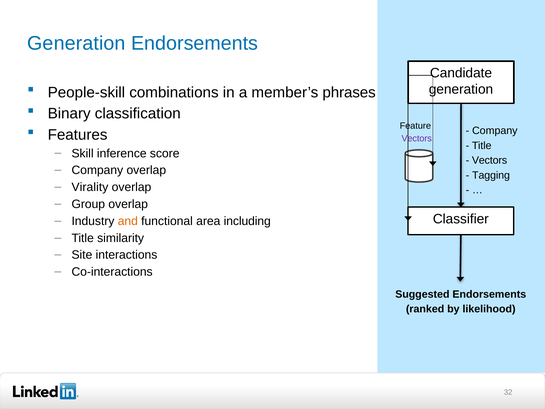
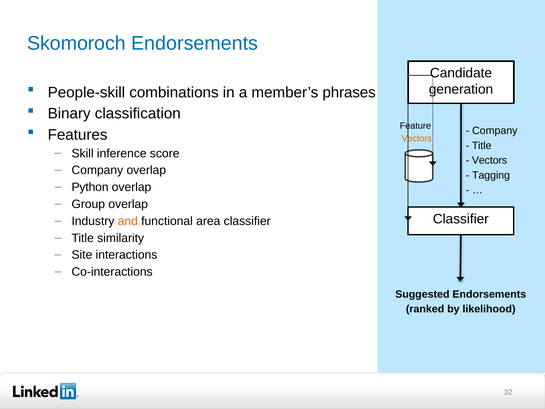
Generation: Generation -> Skomoroch (77, 43)
Vectors colour: purple -> orange (417, 138)
Virality: Virality -> Python (90, 187)
area including: including -> classifier (247, 221)
